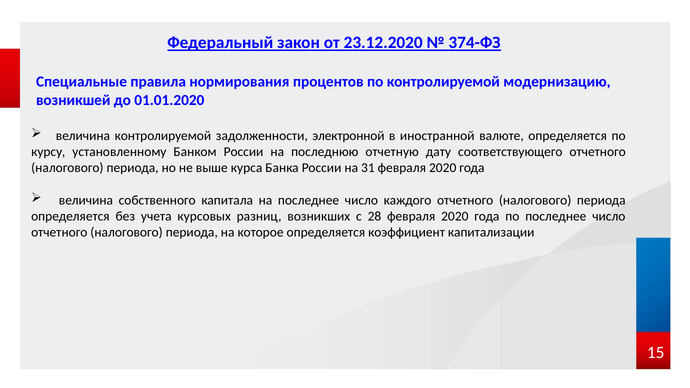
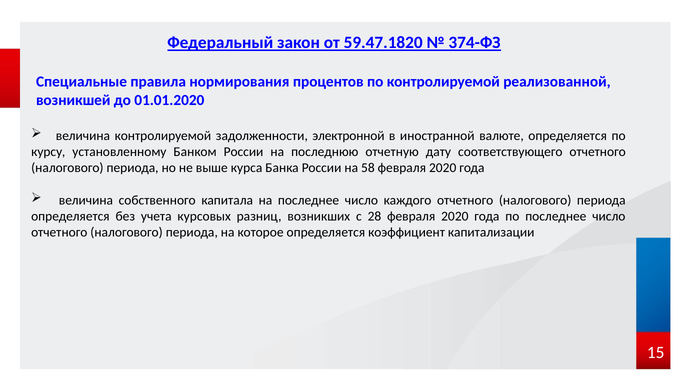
23.12.2020: 23.12.2020 -> 59.47.1820 (383, 43)
модернизацию: модернизацию -> реализованной (557, 82)
31: 31 -> 58 (368, 168)
